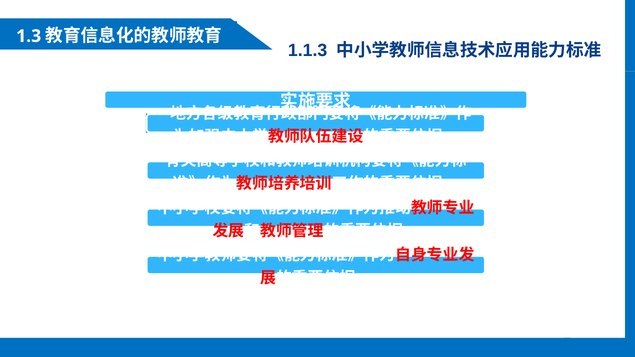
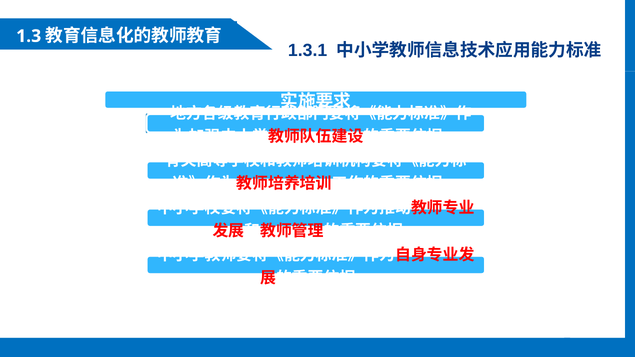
1.1.3: 1.1.3 -> 1.3.1 (308, 51)
